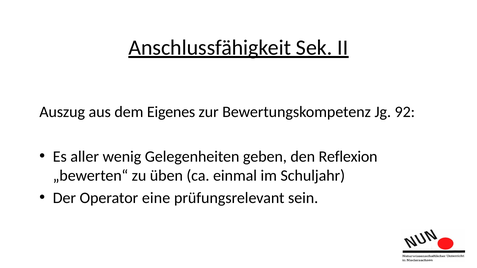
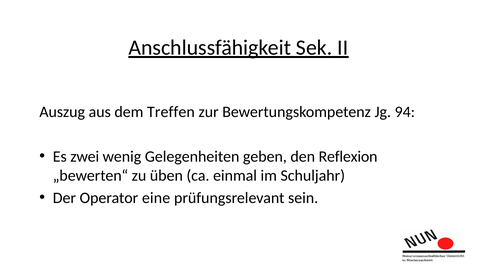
Eigenes: Eigenes -> Treffen (171, 112)
92: 92 -> 94 (405, 112)
aller: aller -> zwei (85, 157)
